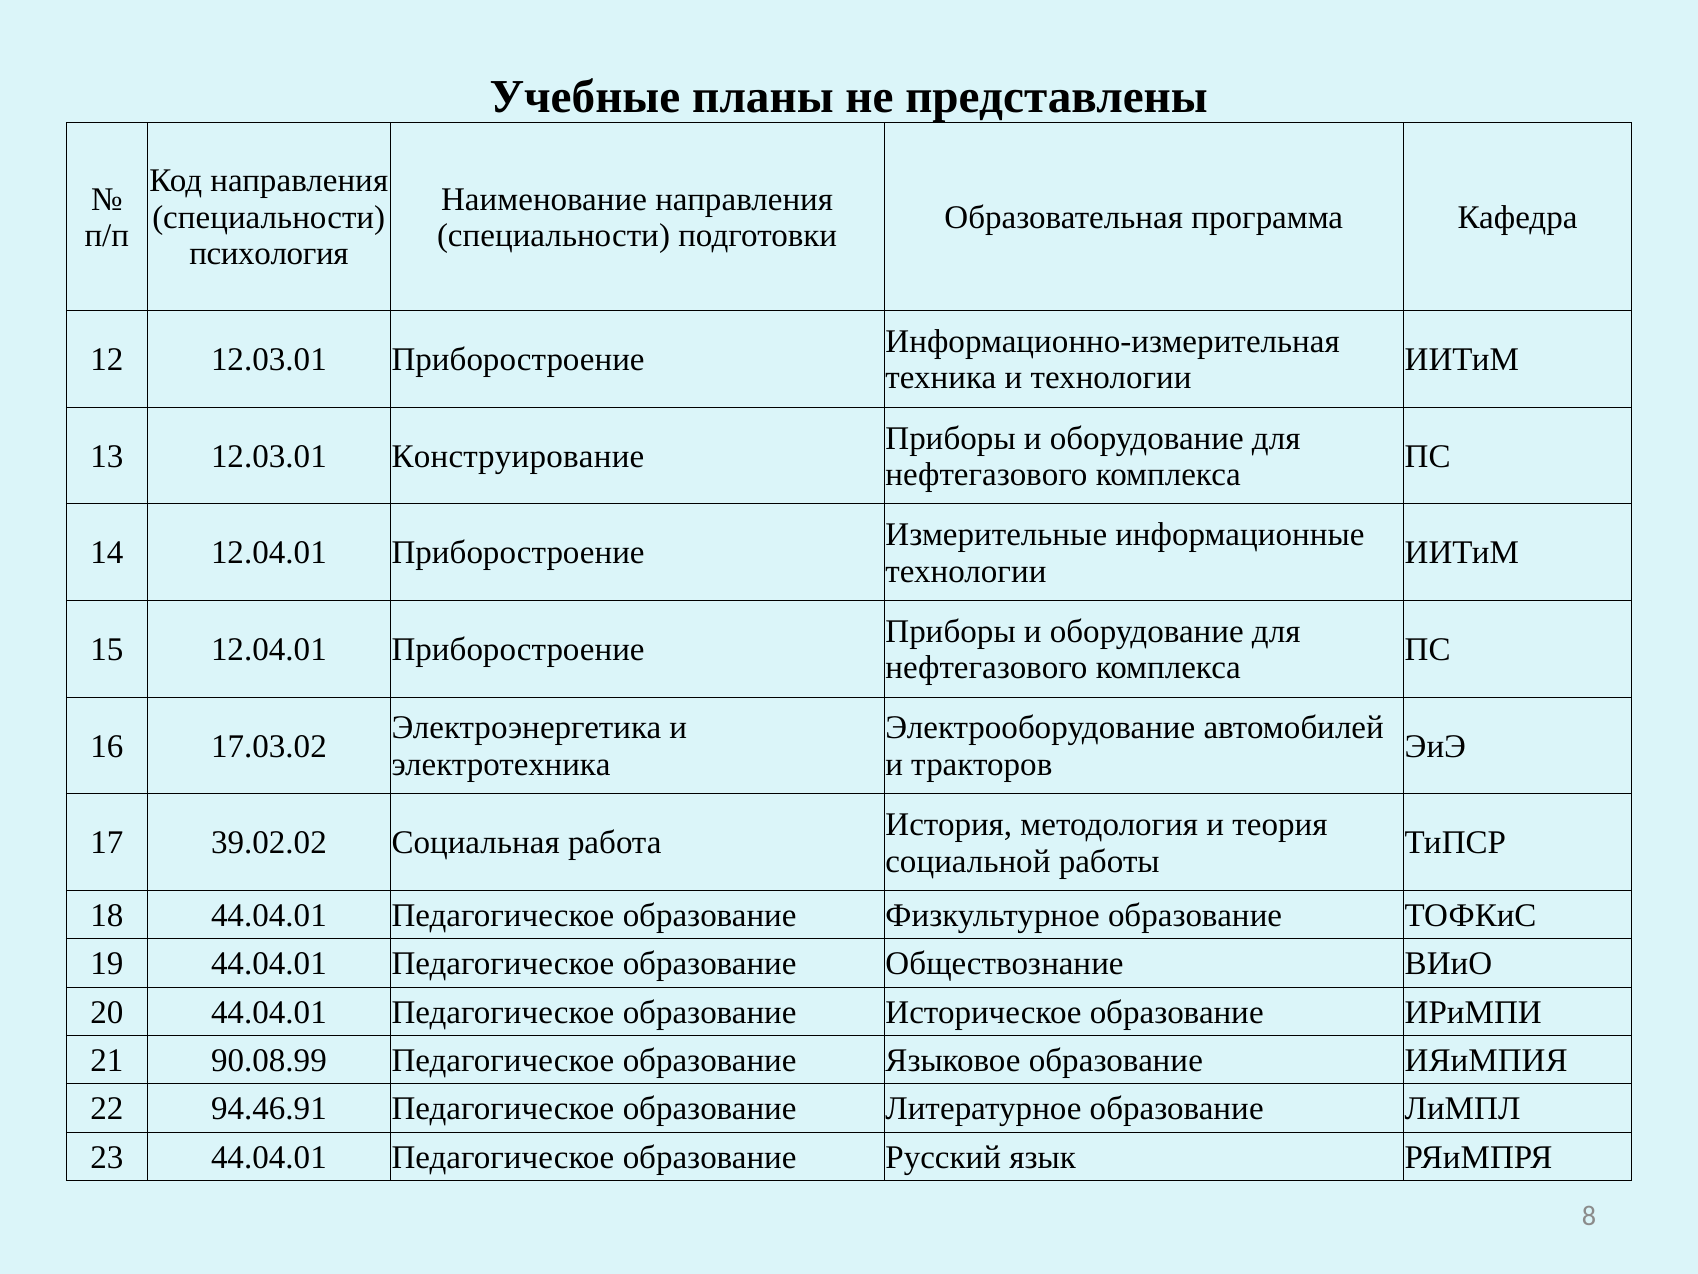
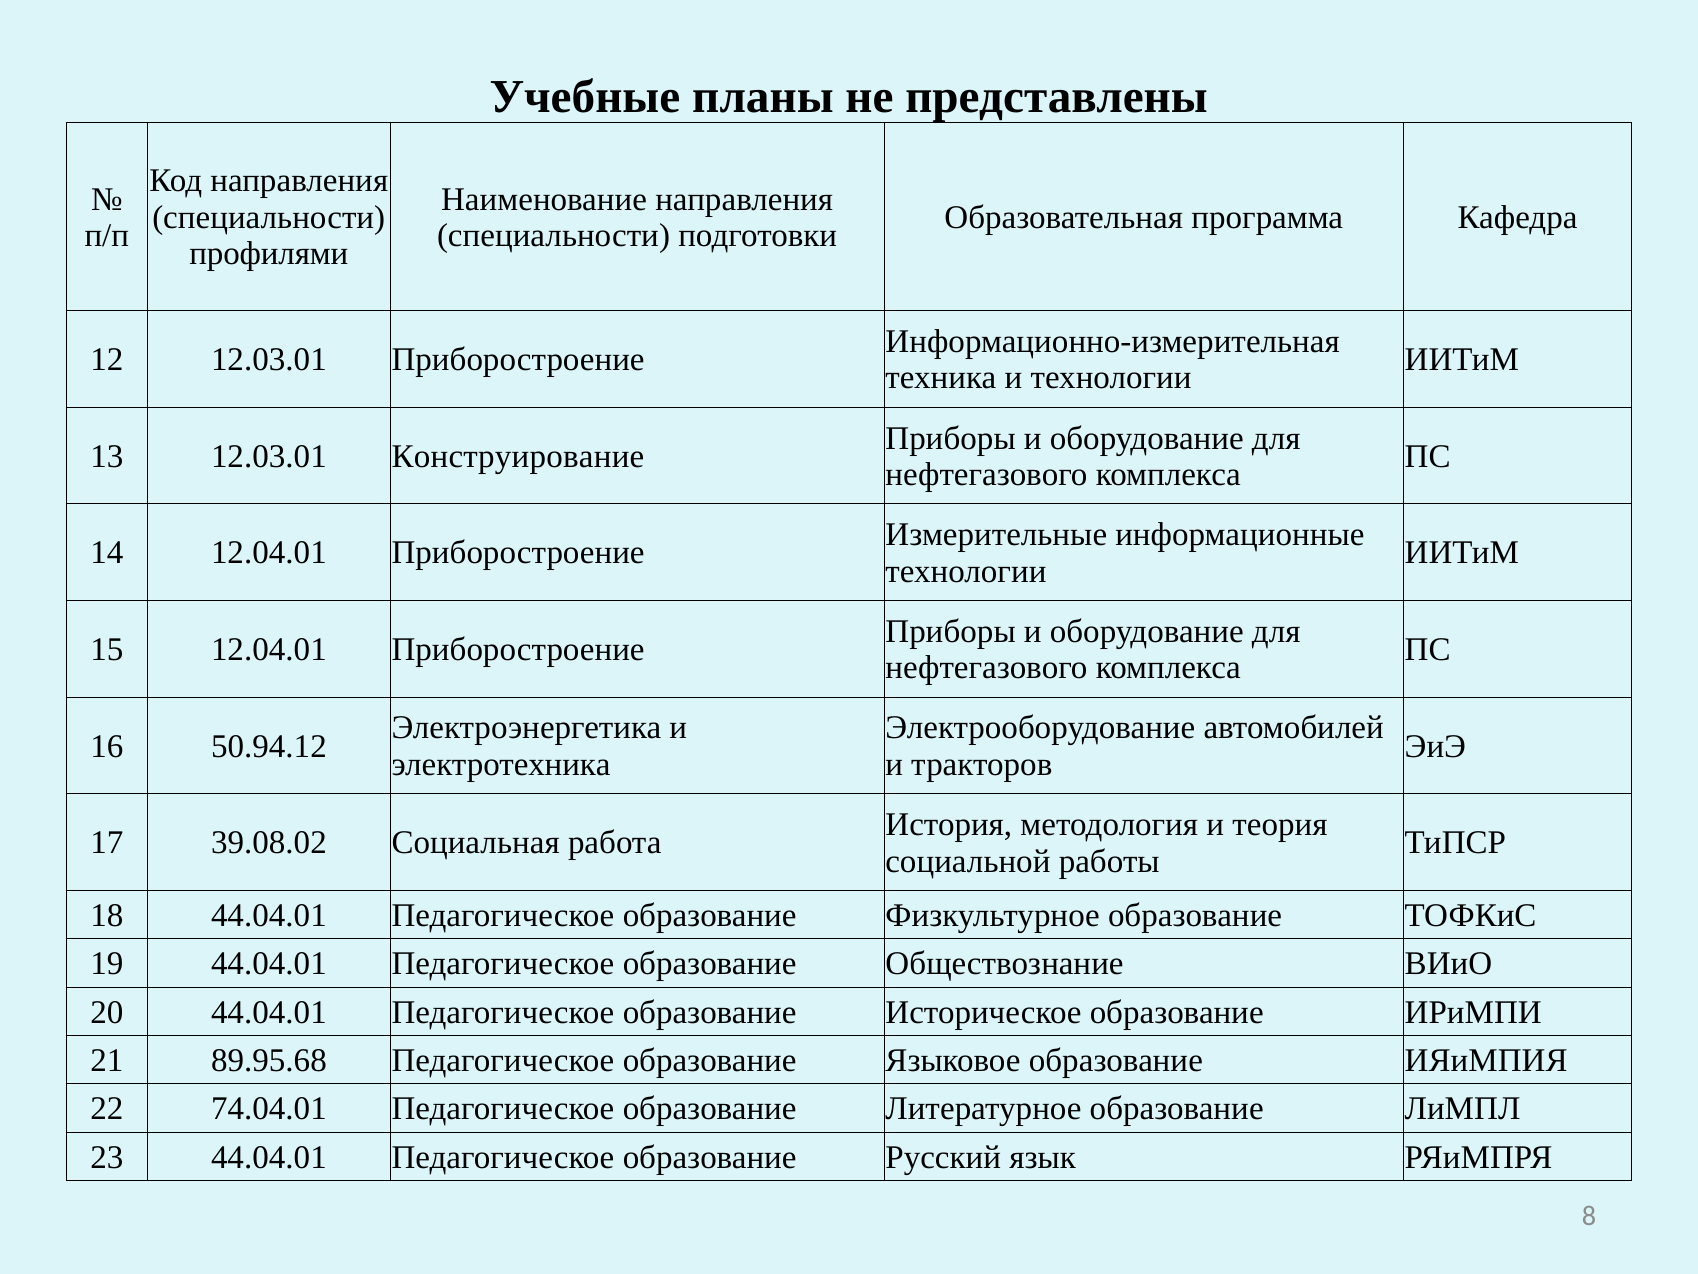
психология: психология -> профилями (269, 254)
17.03.02: 17.03.02 -> 50.94.12 (269, 746)
39.02.02: 39.02.02 -> 39.08.02 (269, 843)
90.08.99: 90.08.99 -> 89.95.68 (269, 1060)
94.46.91: 94.46.91 -> 74.04.01 (269, 1108)
